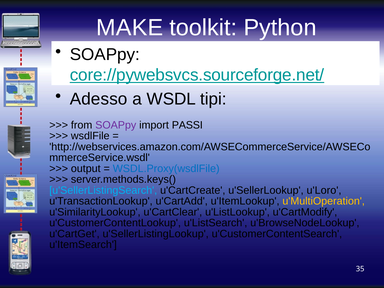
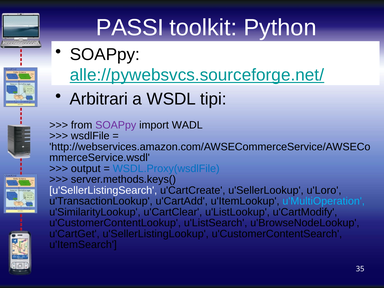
MAKE: MAKE -> PASSI (130, 28)
core://pywebsvcs.sourceforge.net/: core://pywebsvcs.sourceforge.net/ -> alle://pywebsvcs.sourceforge.net/ (197, 75)
Adesso: Adesso -> Arbitrari (99, 99)
PASSI: PASSI -> WADL (187, 125)
u'SellerListingSearch colour: light blue -> white (103, 190)
u'MultiOperation colour: yellow -> light blue (324, 201)
